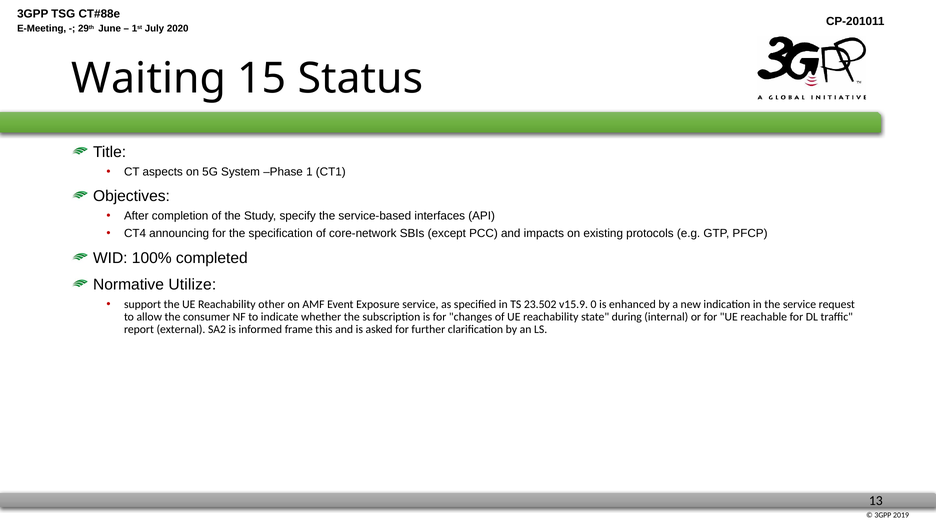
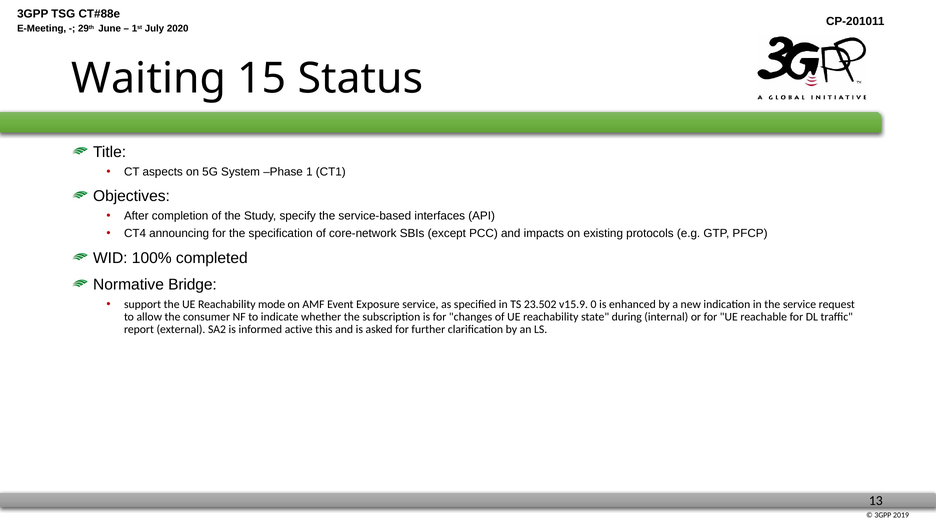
Utilize: Utilize -> Bridge (192, 284)
other: other -> mode (272, 304)
frame: frame -> active (299, 329)
